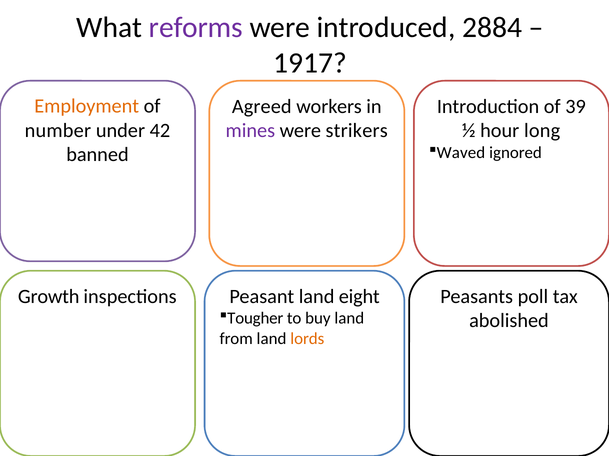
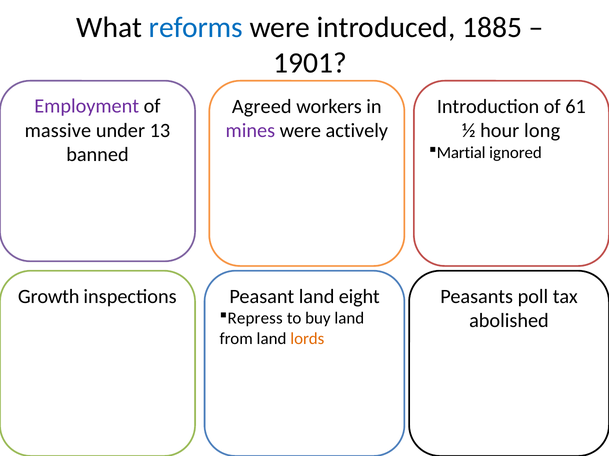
reforms colour: purple -> blue (196, 28)
2884: 2884 -> 1885 (492, 28)
1917: 1917 -> 1901 (310, 63)
Employment colour: orange -> purple (87, 106)
39: 39 -> 61 (576, 107)
number: number -> massive (58, 131)
42: 42 -> 13 (160, 131)
strikers: strikers -> actively (357, 131)
Waved: Waved -> Martial (461, 153)
Tougher: Tougher -> Repress (255, 319)
